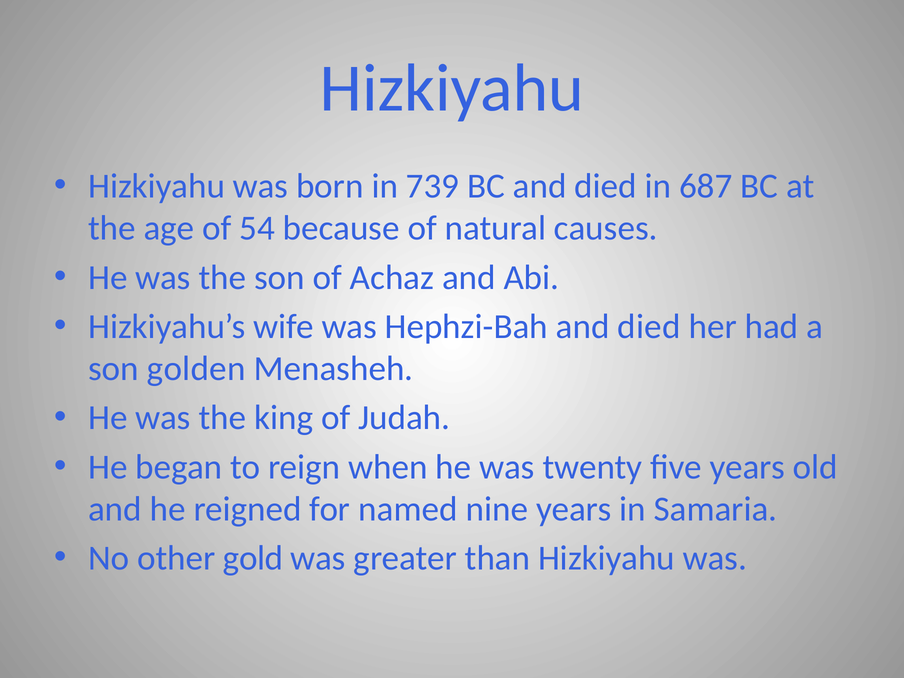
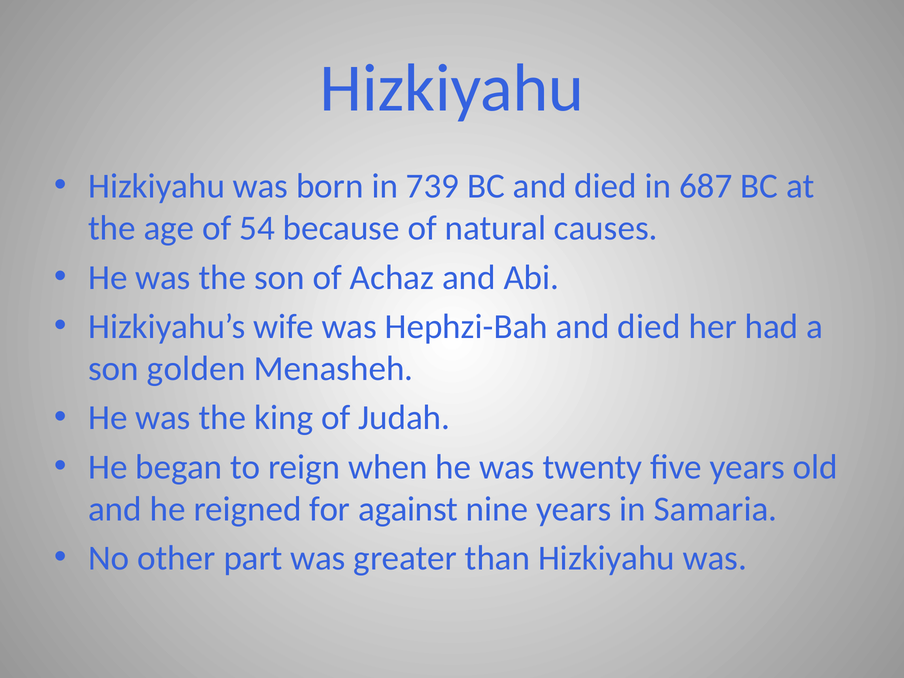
named: named -> against (408, 509)
gold: gold -> part (253, 558)
